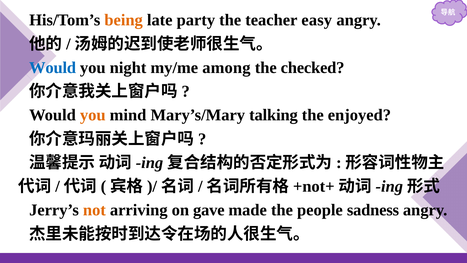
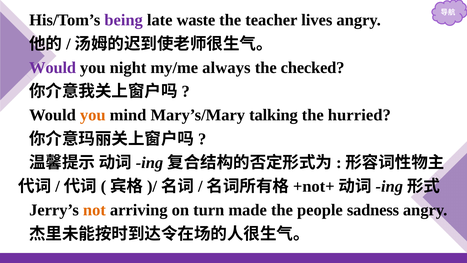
being colour: orange -> purple (124, 20)
party: party -> waste (196, 20)
easy: easy -> lives (317, 20)
Would colour: blue -> purple (53, 68)
among: among -> always (226, 68)
enjoyed: enjoyed -> hurried (359, 115)
gave: gave -> turn (209, 210)
